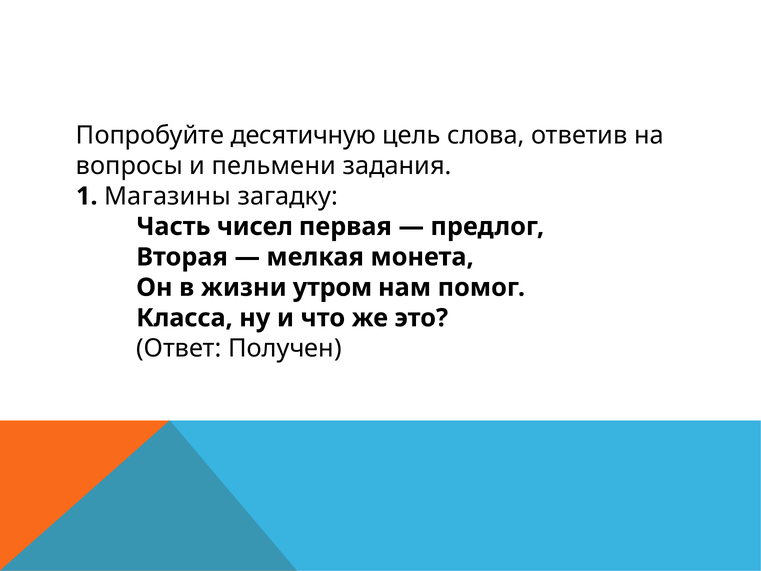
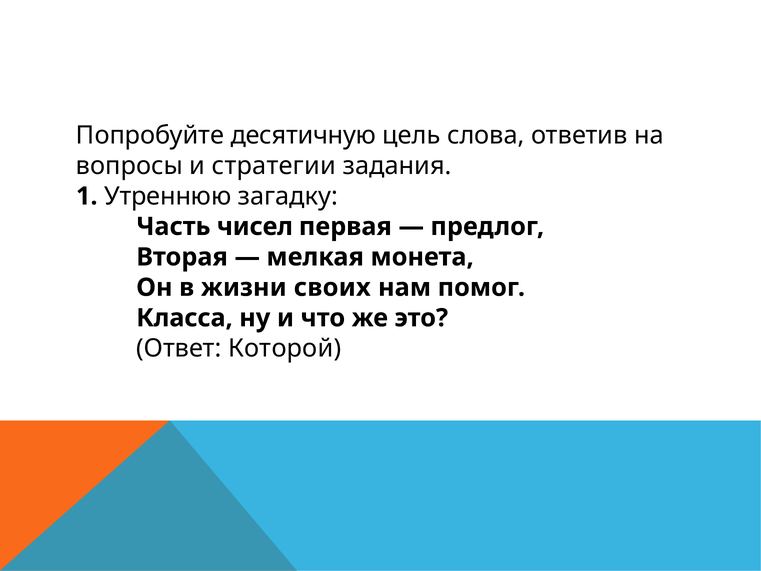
пельмени: пельмени -> стратегии (274, 166)
Магазины: Магазины -> Утреннюю (168, 196)
утром: утром -> своих (332, 287)
Получен: Получен -> Которой (285, 348)
